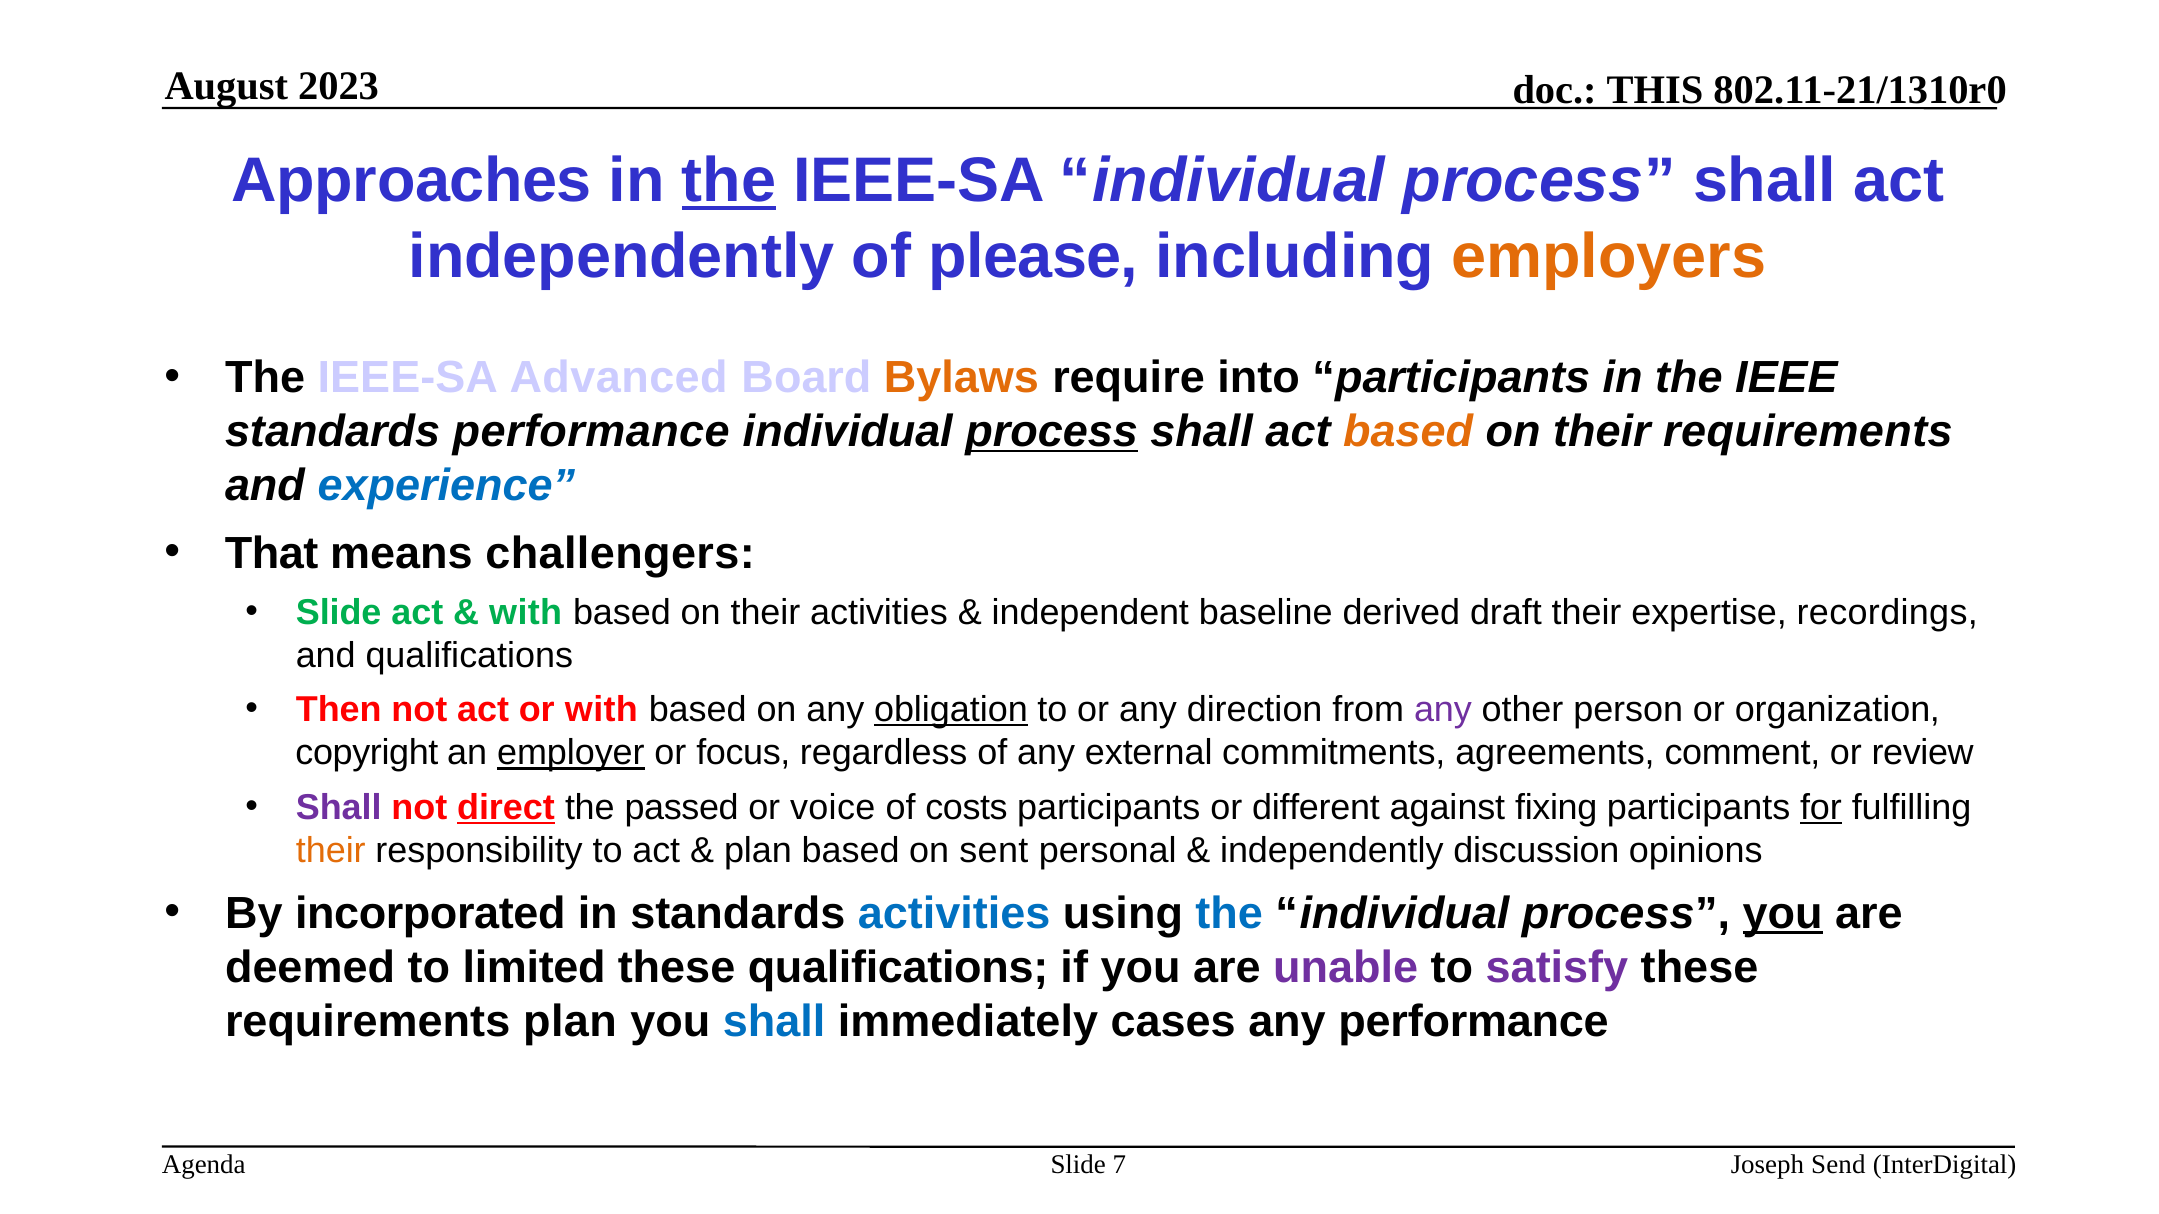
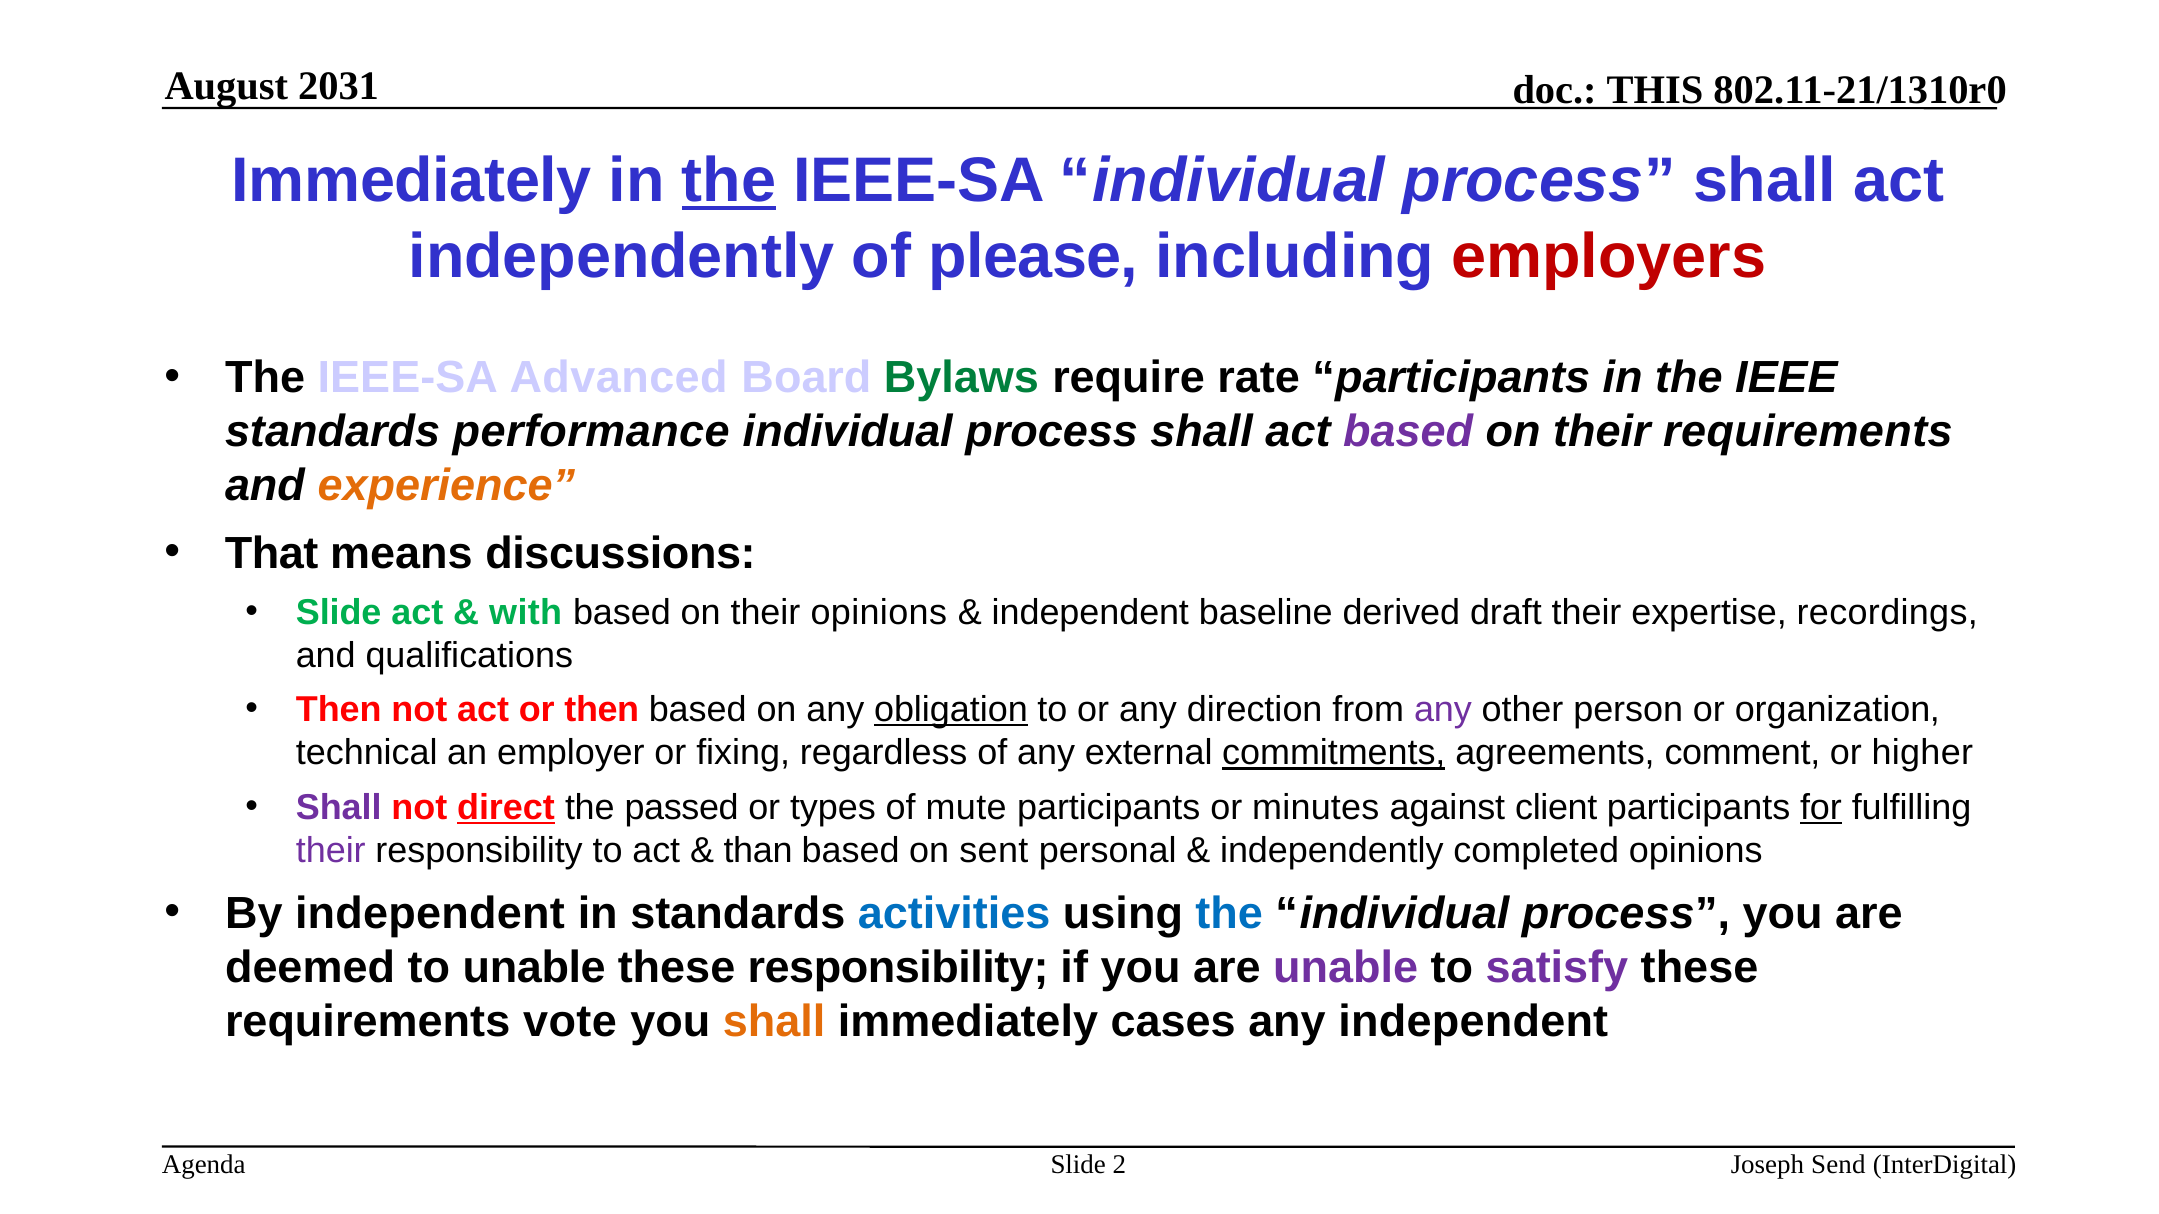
2023: 2023 -> 2031 (339, 86)
Approaches: Approaches -> Immediately (412, 181)
employers colour: orange -> red (1609, 257)
Bylaws colour: orange -> green (961, 378)
into: into -> rate (1259, 378)
process underline: present -> none (1052, 432)
based colour: orange -> purple (1408, 432)
experience colour: blue -> orange (446, 486)
challengers: challengers -> discussions (620, 553)
their activities: activities -> opinions (879, 613)
or with: with -> then (602, 710)
copyright: copyright -> technical (367, 753)
employer underline: present -> none (571, 753)
focus: focus -> fixing (743, 753)
commitments underline: none -> present (1334, 753)
review: review -> higher (1922, 753)
voice: voice -> types (833, 808)
costs: costs -> mute (966, 808)
different: different -> minutes (1316, 808)
fixing: fixing -> client (1556, 808)
their colour: orange -> purple (331, 851)
plan: plan -> than (758, 851)
discussion: discussion -> completed (1536, 851)
By incorporated: incorporated -> independent (430, 914)
you underline: present -> none (1783, 914)
to limited: limited -> unable (534, 968)
these qualifications: qualifications -> responsibility (898, 968)
requirements plan: plan -> vote (570, 1022)
shall colour: blue -> orange (774, 1022)
any performance: performance -> independent (1473, 1022)
7: 7 -> 2 (1119, 1165)
